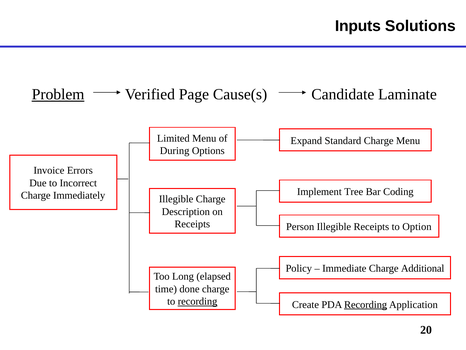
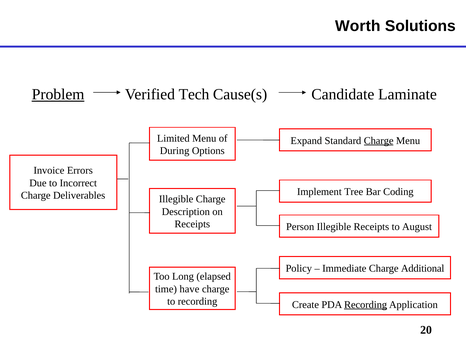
Inputs: Inputs -> Worth (358, 26)
Page: Page -> Tech (194, 94)
Charge underline: none -> present (379, 140)
Immediately: Immediately -> Deliverables (79, 195)
Option: Option -> August (417, 226)
done: done -> have (189, 289)
recording underline: present -> none (198, 301)
